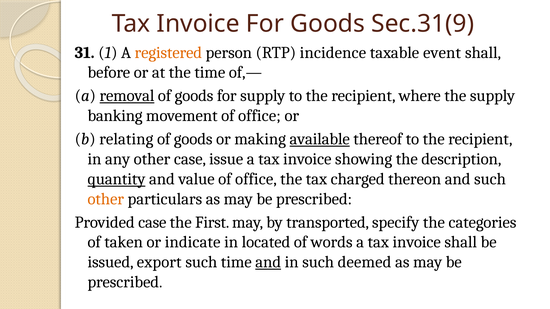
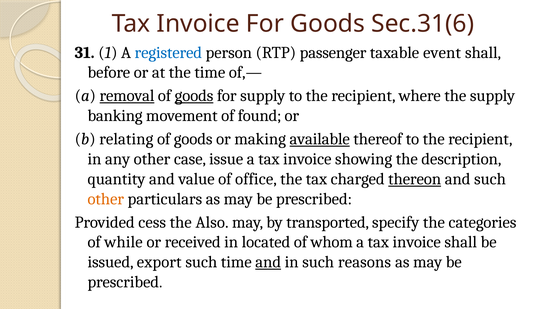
Sec.31(9: Sec.31(9 -> Sec.31(6 (423, 24)
registered colour: orange -> blue (168, 53)
incidence: incidence -> passenger (333, 53)
goods underline: none -> present (194, 96)
movement of office: office -> found (260, 116)
quantity underline: present -> none (116, 179)
thereon underline: none -> present (415, 179)
Provided case: case -> cess (152, 223)
First: First -> Also (212, 223)
taken: taken -> while (124, 242)
indicate: indicate -> received (193, 242)
words: words -> whom (332, 242)
deemed: deemed -> reasons (365, 262)
